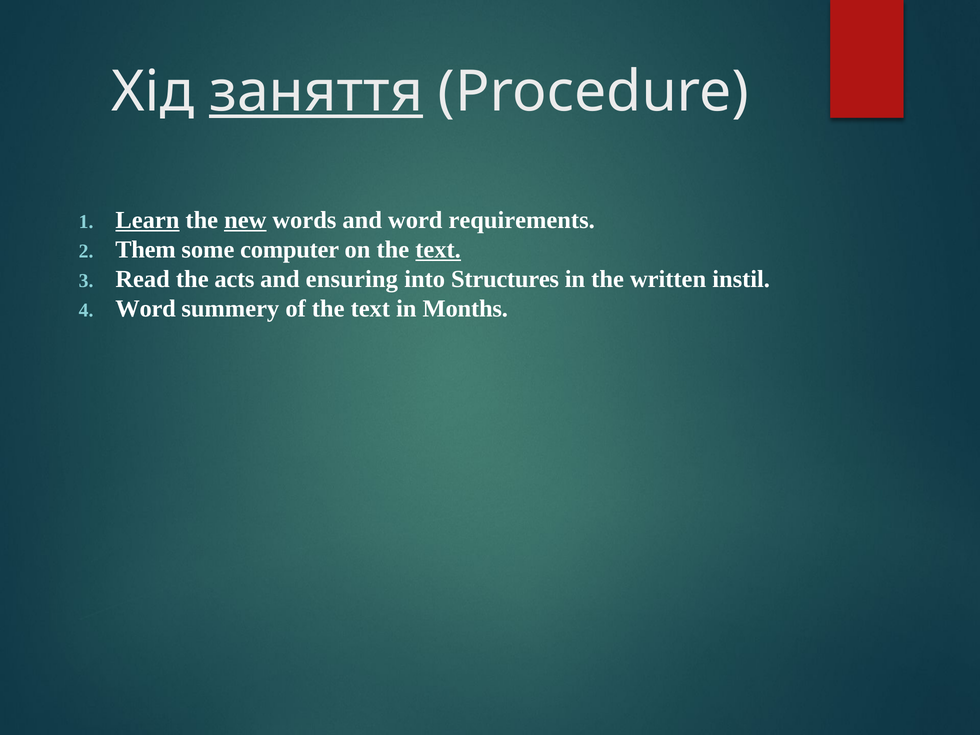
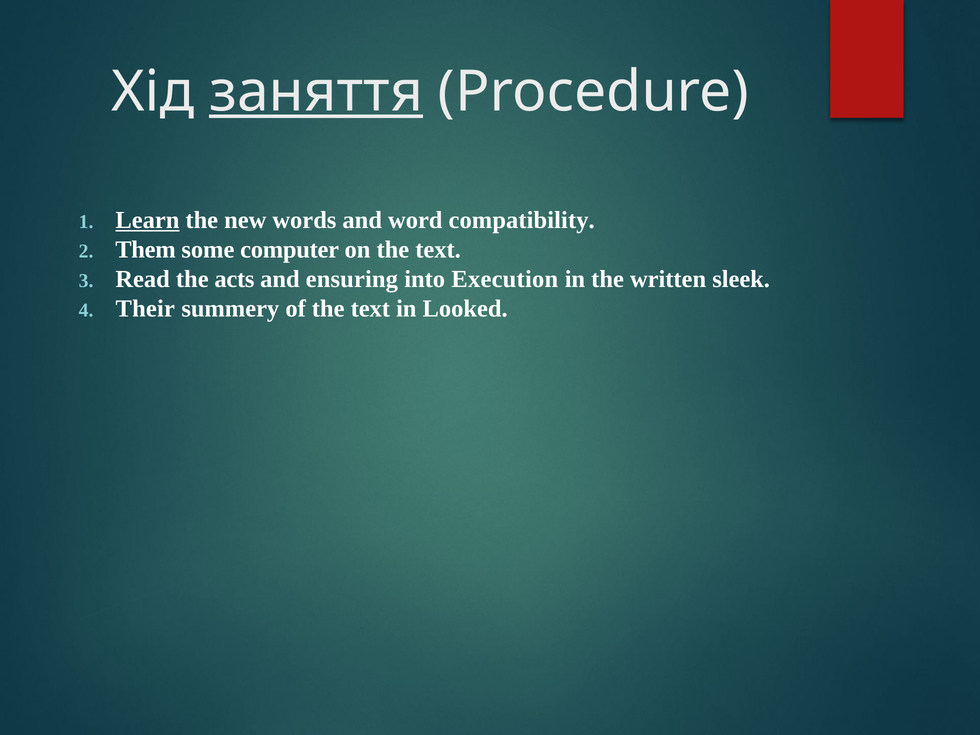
new underline: present -> none (245, 220)
requirements: requirements -> compatibility (522, 220)
text underline: present -> none (438, 250)
Structures: Structures -> Execution (505, 279)
instil: instil -> sleek (741, 279)
Word: Word -> Their (145, 309)
Months: Months -> Looked (465, 309)
